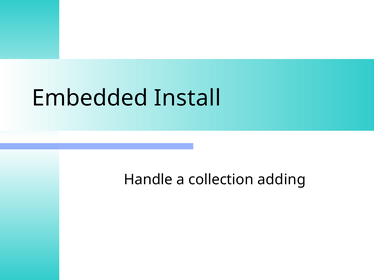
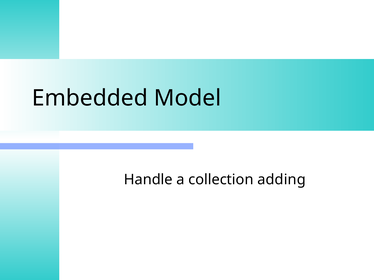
Install: Install -> Model (188, 98)
